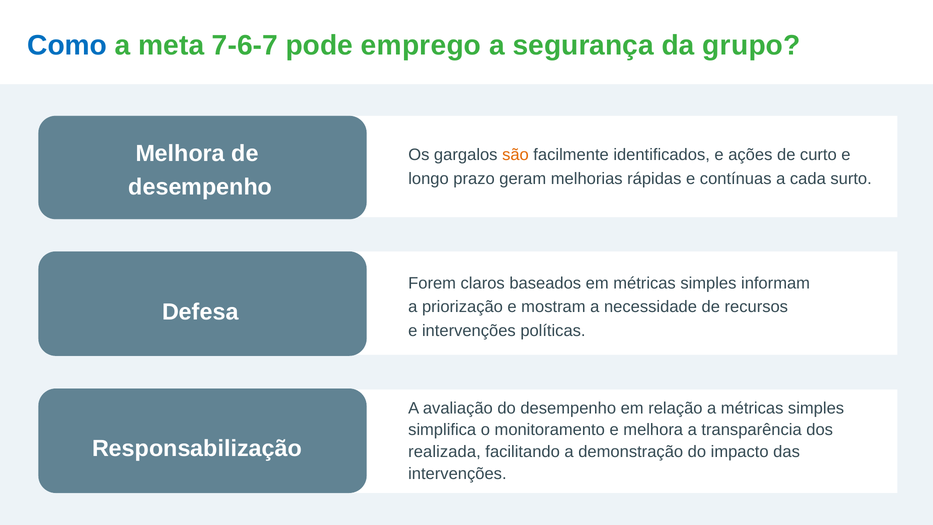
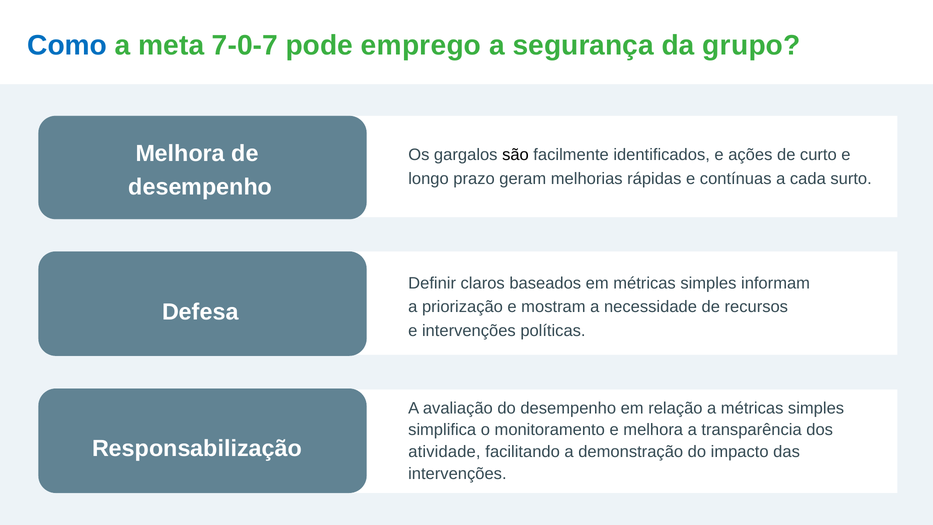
7-6-7: 7-6-7 -> 7-0-7 (245, 46)
são colour: orange -> black (515, 155)
Forem: Forem -> Definir (432, 283)
realizada: realizada -> atividade (444, 452)
